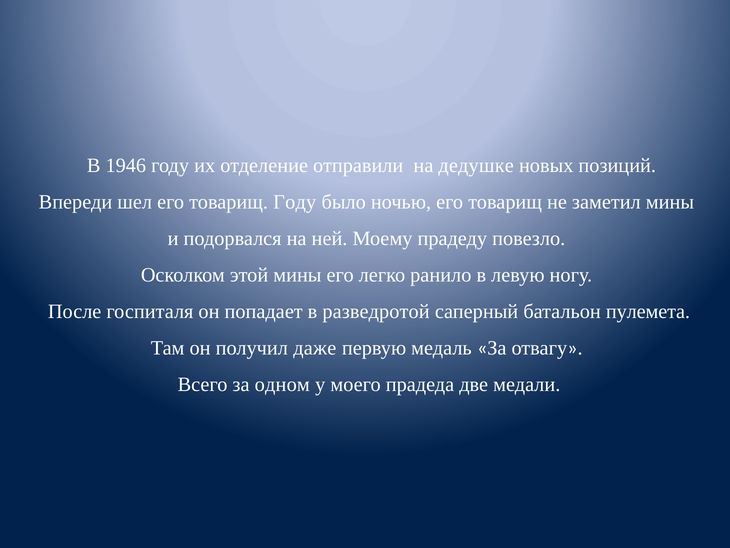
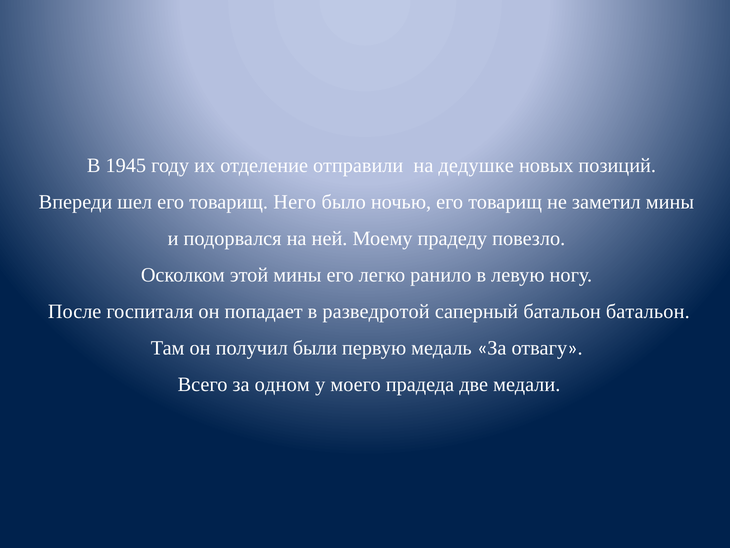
1946: 1946 -> 1945 (126, 165)
товарищ Году: Году -> Него (295, 202)
батальон пулемета: пулемета -> батальон (648, 311)
даже: даже -> были (315, 348)
